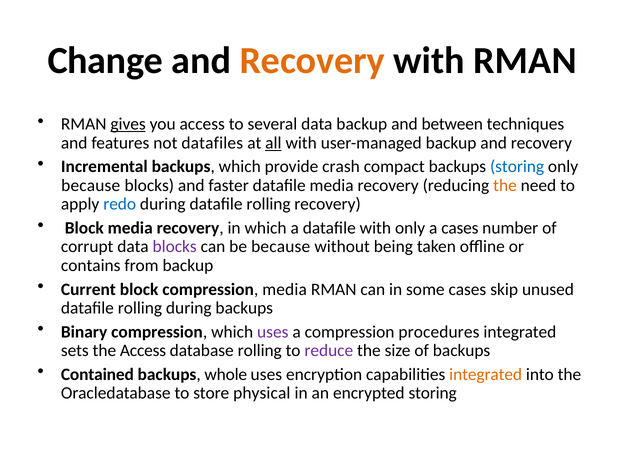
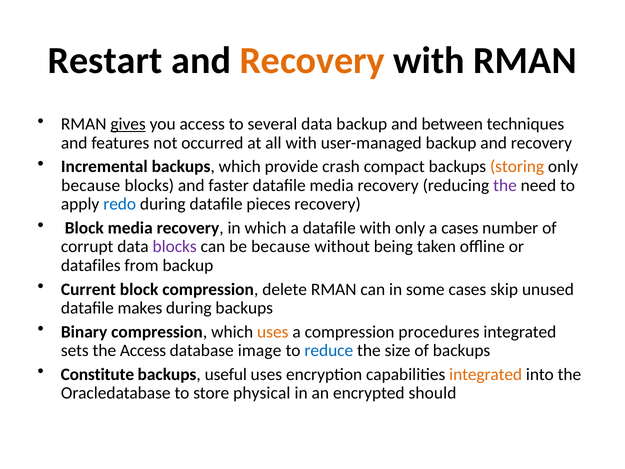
Change: Change -> Restart (105, 61)
datafiles: datafiles -> occurred (212, 143)
all underline: present -> none (273, 143)
storing colour: blue -> orange (517, 167)
the colour: orange -> purple (505, 185)
during datafile rolling: rolling -> pieces (269, 204)
contains: contains -> datafiles (91, 265)
compression media: media -> delete (285, 289)
rolling: rolling -> makes (140, 308)
uses colour: purple -> orange (273, 332)
database rolling: rolling -> image (260, 350)
reduce colour: purple -> blue (329, 350)
Contained: Contained -> Constitute (97, 374)
whole: whole -> useful (226, 374)
encrypted storing: storing -> should (432, 393)
